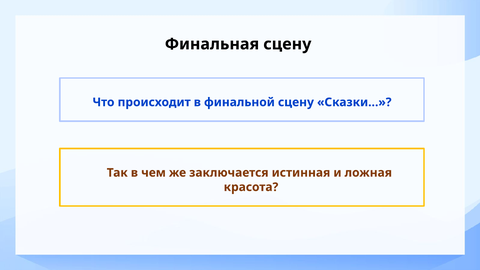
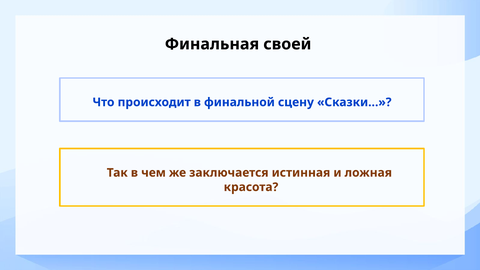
Финальная сцену: сцену -> своей (287, 44)
